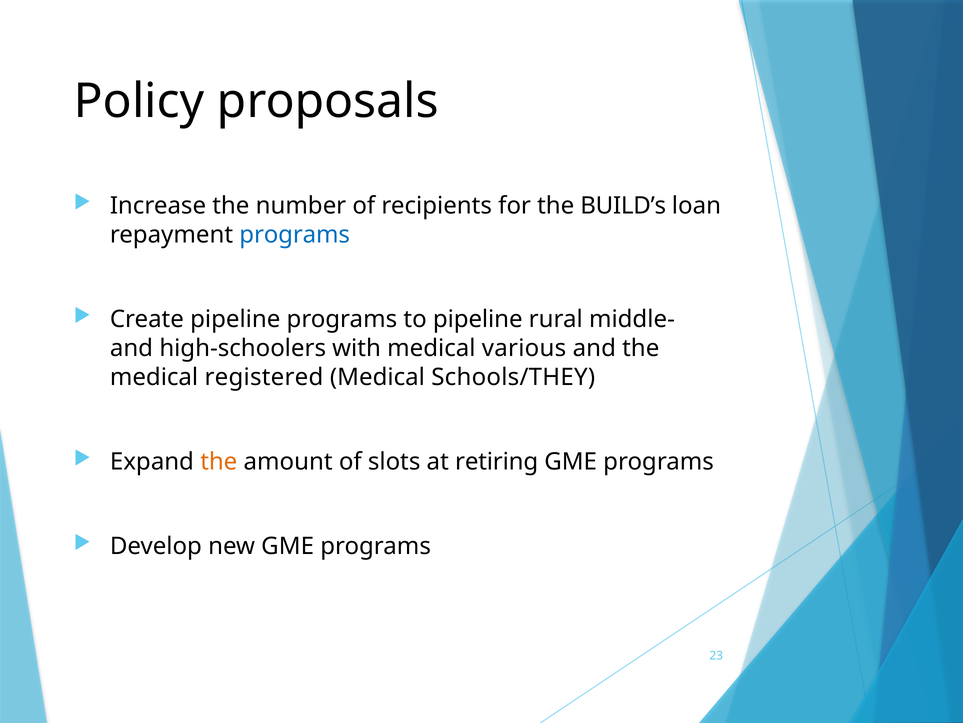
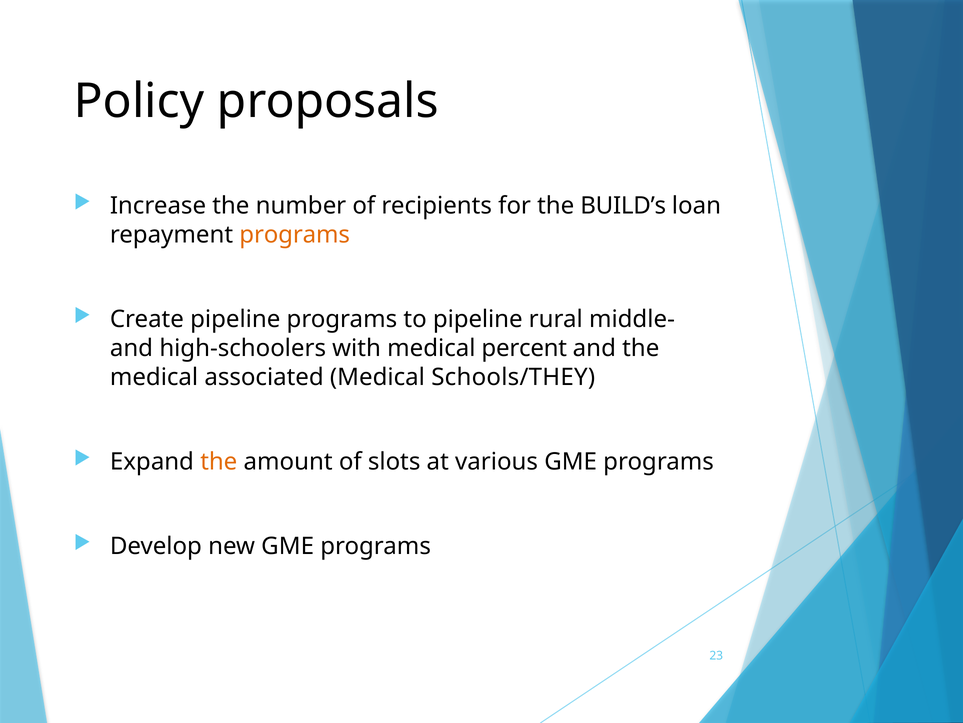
programs colour: blue -> orange (295, 234)
various: various -> percent (524, 348)
registered: registered -> associated (264, 377)
retiring: retiring -> various (497, 461)
